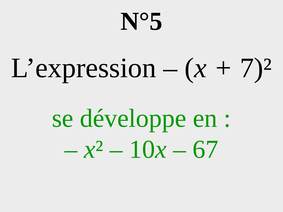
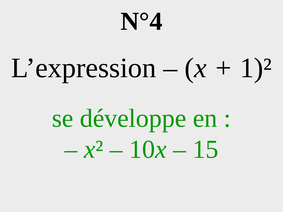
N°5: N°5 -> N°4 (141, 21)
7)²: 7)² -> 1)² (256, 68)
67: 67 -> 15 (205, 150)
